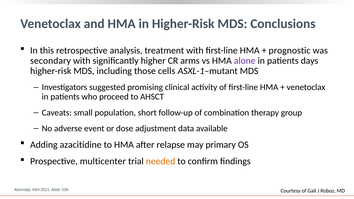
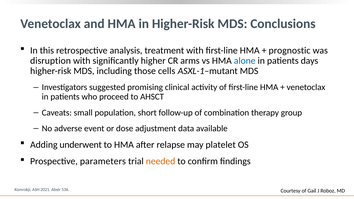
secondary: secondary -> disruption (51, 61)
alone colour: purple -> blue (245, 61)
azacitidine: azacitidine -> underwent (81, 145)
primary: primary -> platelet (221, 145)
multicenter: multicenter -> parameters (103, 161)
